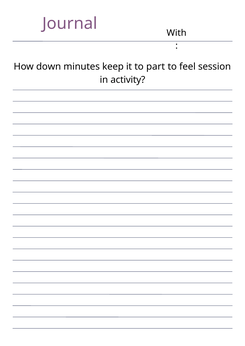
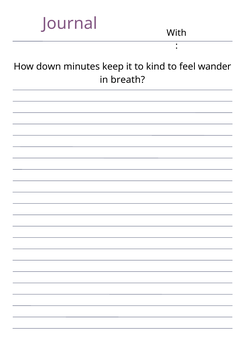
part: part -> kind (156, 67)
session: session -> wander (215, 67)
activity: activity -> breath (128, 80)
